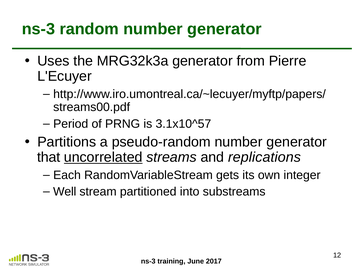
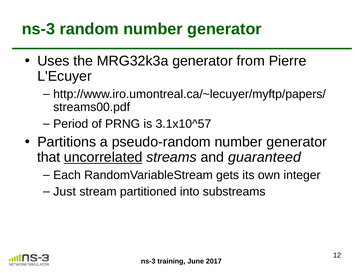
replications: replications -> guaranteed (264, 157)
Well: Well -> Just (65, 192)
